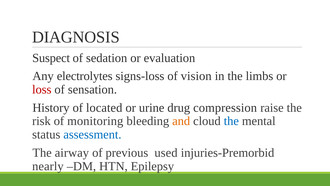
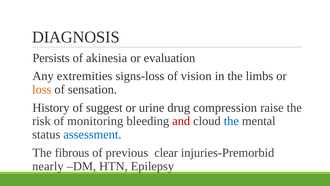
Suspect: Suspect -> Persists (51, 58)
sedation: sedation -> akinesia (107, 58)
electrolytes: electrolytes -> extremities (85, 76)
loss colour: red -> orange (42, 89)
located: located -> suggest (104, 108)
and colour: orange -> red (181, 121)
airway: airway -> fibrous (72, 152)
used: used -> clear (166, 152)
